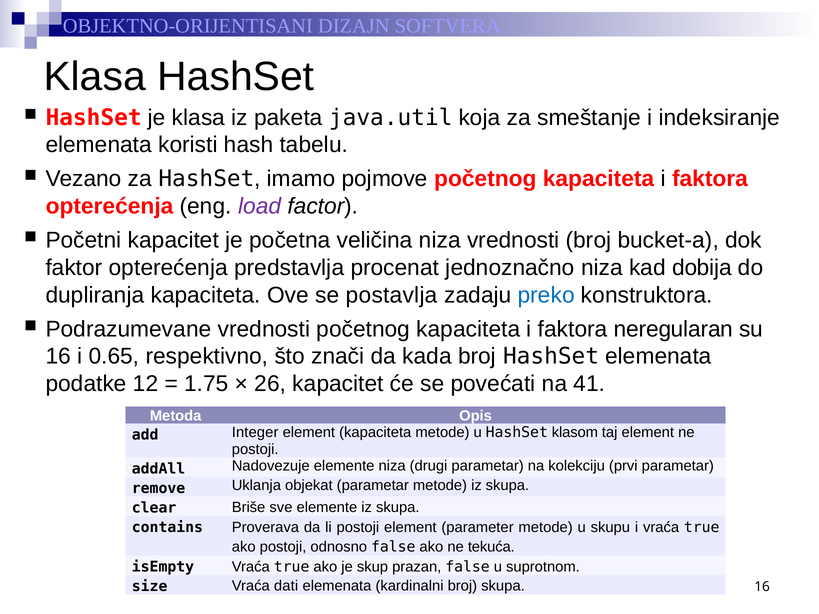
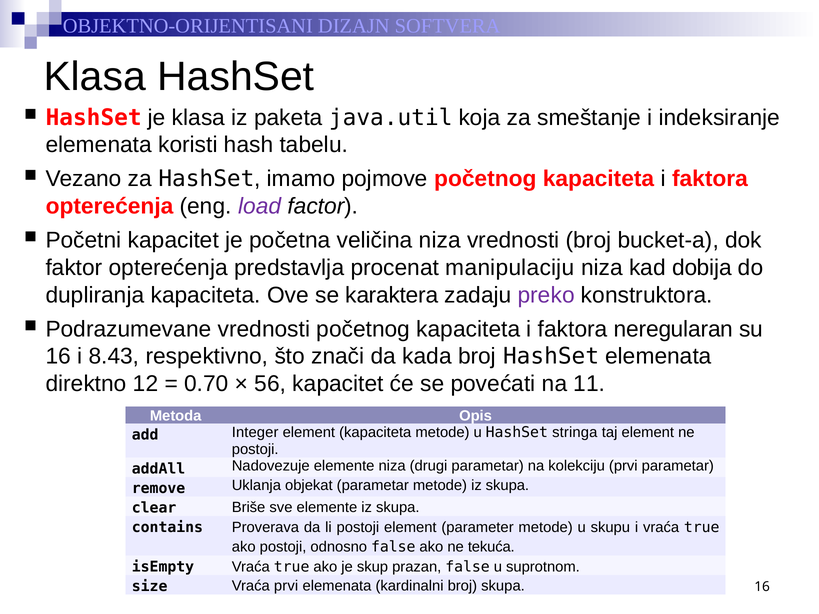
jednoznačno: jednoznačno -> manipulaciju (510, 268)
postavlja: postavlja -> karaktera (392, 295)
preko colour: blue -> purple (546, 295)
0.65: 0.65 -> 8.43 (114, 357)
podatke: podatke -> direktno (86, 384)
1.75: 1.75 -> 0.70 (206, 384)
26: 26 -> 56 (270, 384)
41: 41 -> 11 (589, 384)
klasom: klasom -> stringa (575, 433)
Vraća dati: dati -> prvi (286, 586)
